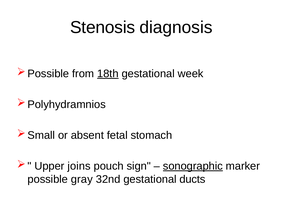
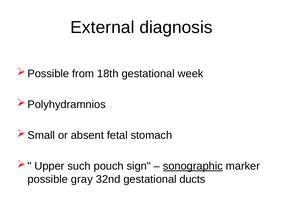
Stenosis: Stenosis -> External (102, 27)
18th underline: present -> none (108, 74)
joins: joins -> such (79, 166)
